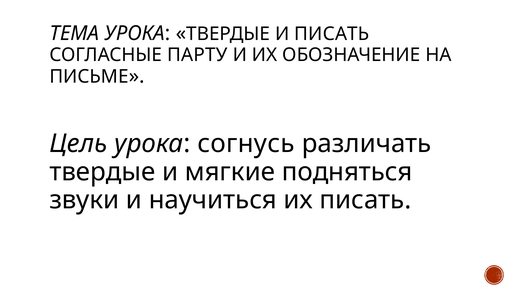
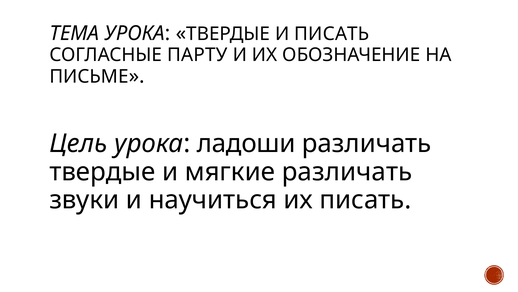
согнусь: согнусь -> ладоши (246, 143)
мягкие подняться: подняться -> различать (347, 171)
